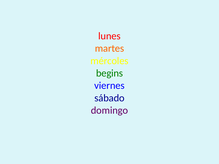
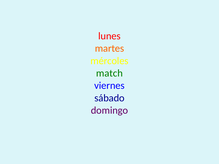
begins: begins -> match (109, 73)
